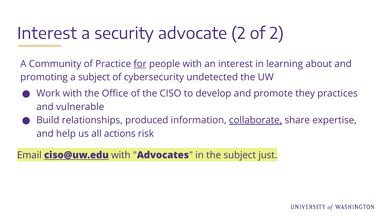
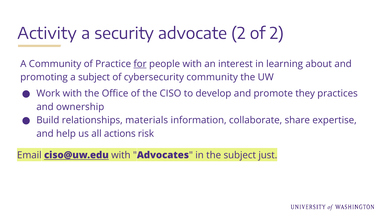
Interest: Interest -> Activity (47, 34)
cybersecurity undetected: undetected -> community (212, 77)
vulnerable: vulnerable -> ownership (80, 107)
produced: produced -> materials (147, 120)
collaborate underline: present -> none (256, 120)
